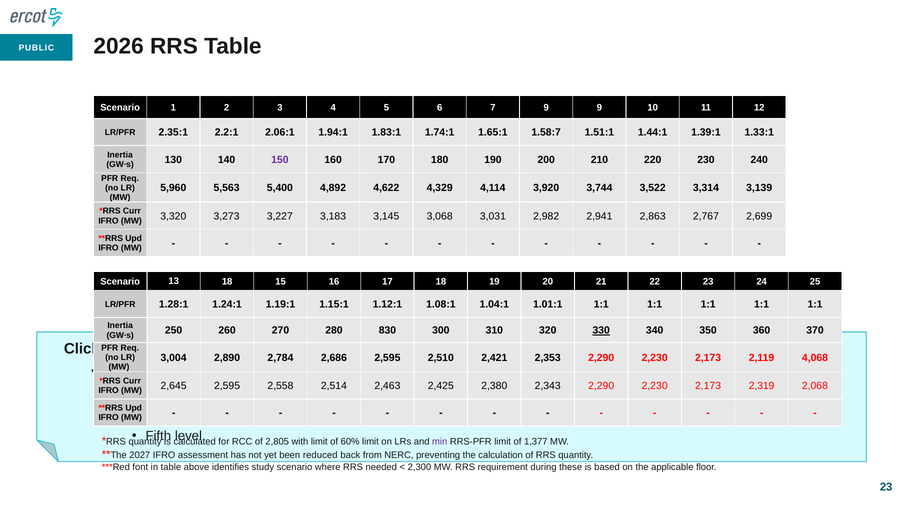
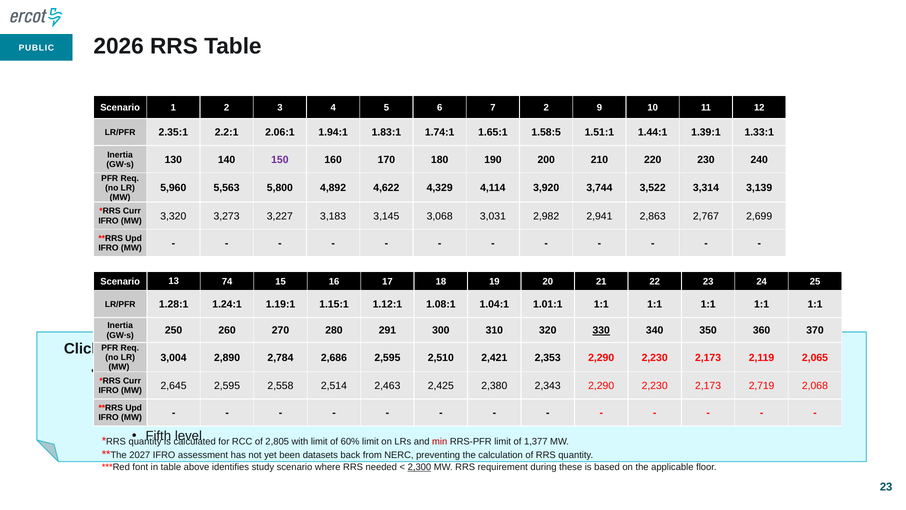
7 9: 9 -> 2 (546, 107)
1.58:7: 1.58:7 -> 1.58:5 (546, 132)
5,400: 5,400 -> 5,800 (280, 188)
13 18: 18 -> 74 (227, 281)
830: 830 -> 291 (387, 330)
4,068: 4,068 -> 2,065 (815, 357)
2,319: 2,319 -> 2,719 (762, 386)
min colour: purple -> red (440, 441)
reduced: reduced -> datasets (320, 455)
2,300 underline: none -> present (419, 467)
